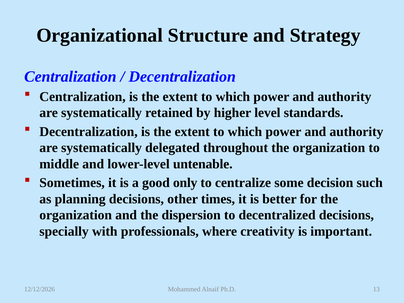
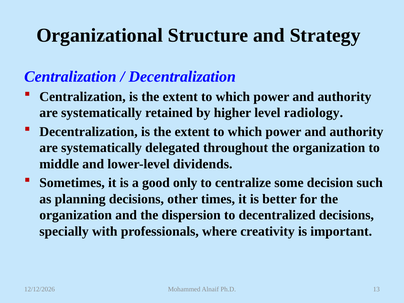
standards: standards -> radiology (313, 113)
untenable: untenable -> dividends (203, 164)
